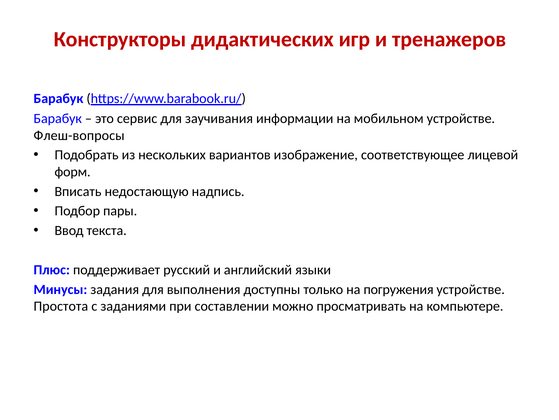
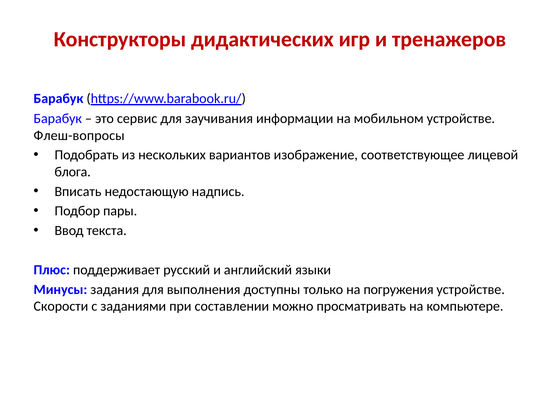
форм: форм -> блога (73, 171)
Простота: Простота -> Скорости (61, 306)
